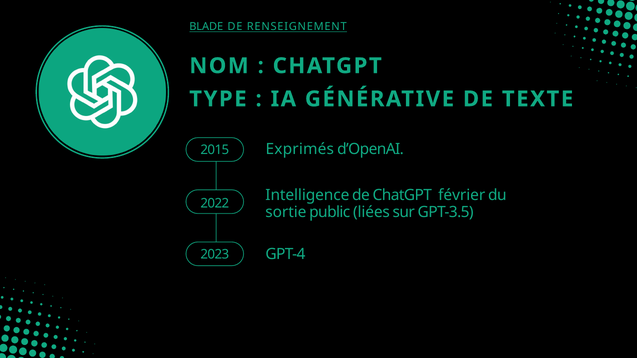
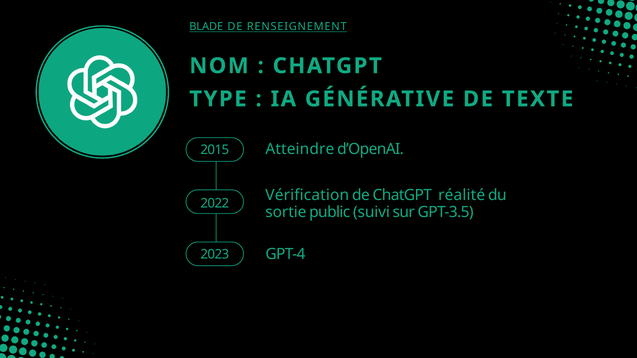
Exprimés: Exprimés -> Atteindre (300, 149)
Intelligence: Intelligence -> Vérification (307, 195)
février: février -> réalité (462, 195)
liées: liées -> suivi (372, 212)
